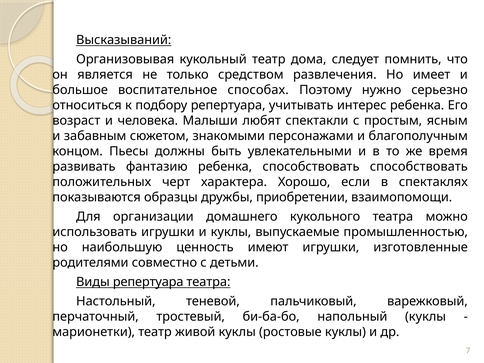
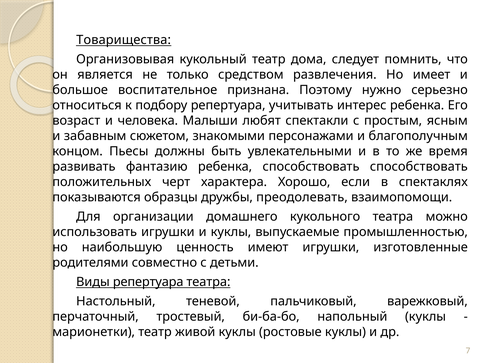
Высказываний: Высказываний -> Товарищества (124, 40)
способах: способах -> признана (258, 90)
приобретении: приобретении -> преодолевать (302, 197)
